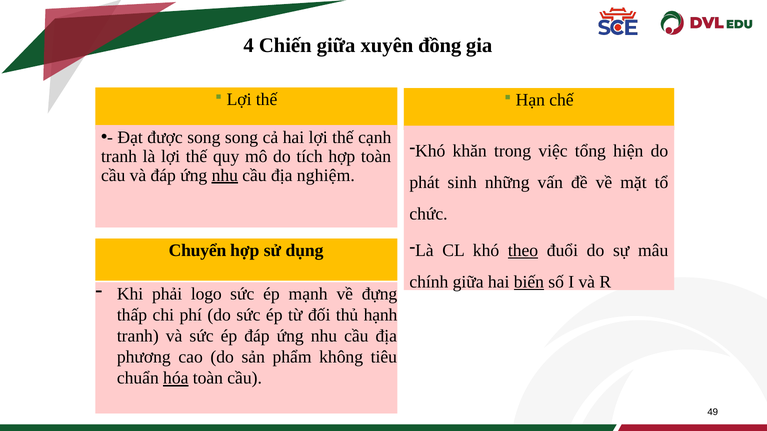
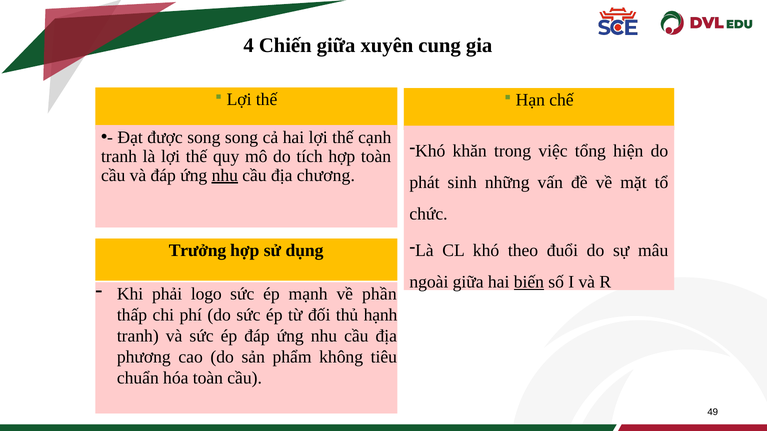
đồng: đồng -> cung (440, 45)
nghiệm: nghiệm -> chương (326, 175)
theo underline: present -> none (523, 251)
Chuyển: Chuyển -> Trưởng (197, 251)
chính: chính -> ngoài (429, 282)
đựng: đựng -> phần (379, 294)
hóa underline: present -> none (176, 379)
